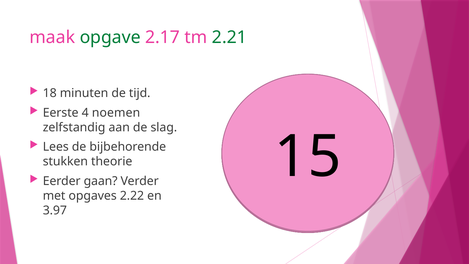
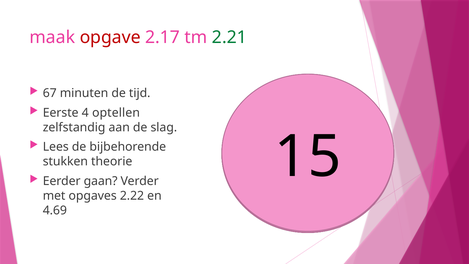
opgave colour: green -> red (110, 37)
18: 18 -> 67 (50, 93)
noemen: noemen -> optellen (116, 113)
3.97: 3.97 -> 4.69 (55, 210)
